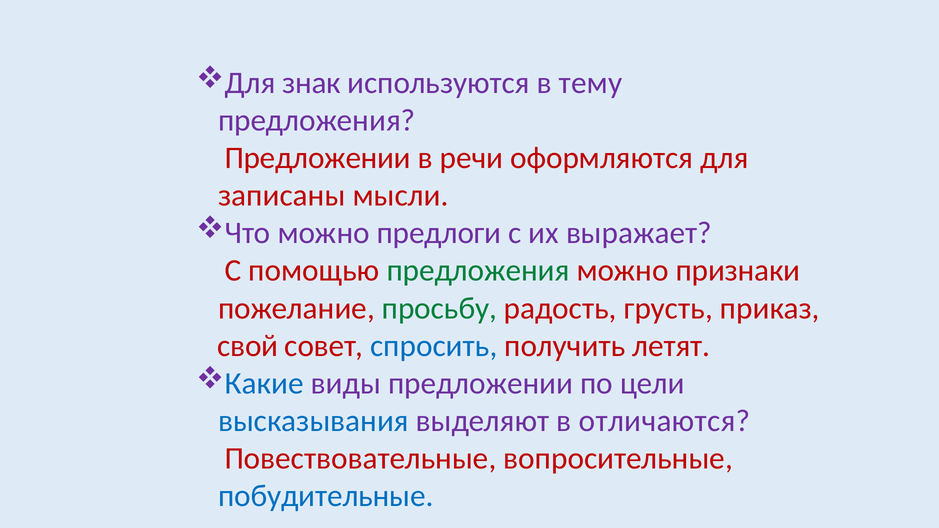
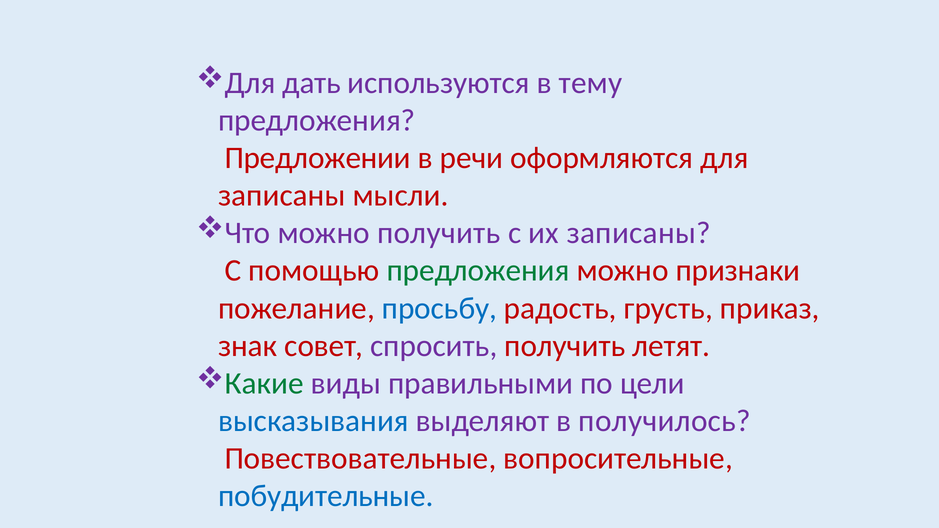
знак: знак -> дать (312, 83)
можно предлоги: предлоги -> получить (439, 233)
их выражает: выражает -> записаны (639, 233)
просьбу colour: green -> blue (439, 308)
свой: свой -> знак (248, 346)
спросить colour: blue -> purple (434, 346)
Какие colour: blue -> green (264, 383)
виды предложении: предложении -> правильными (481, 383)
отличаются: отличаются -> получилось (665, 421)
